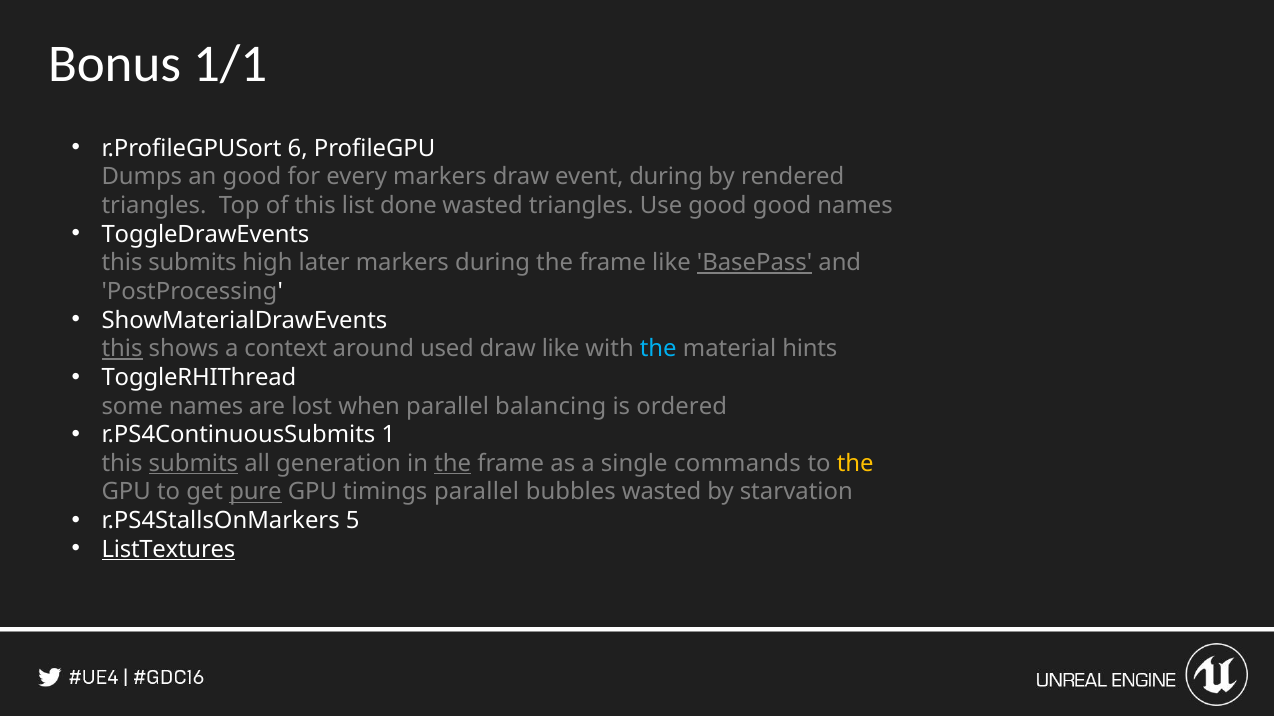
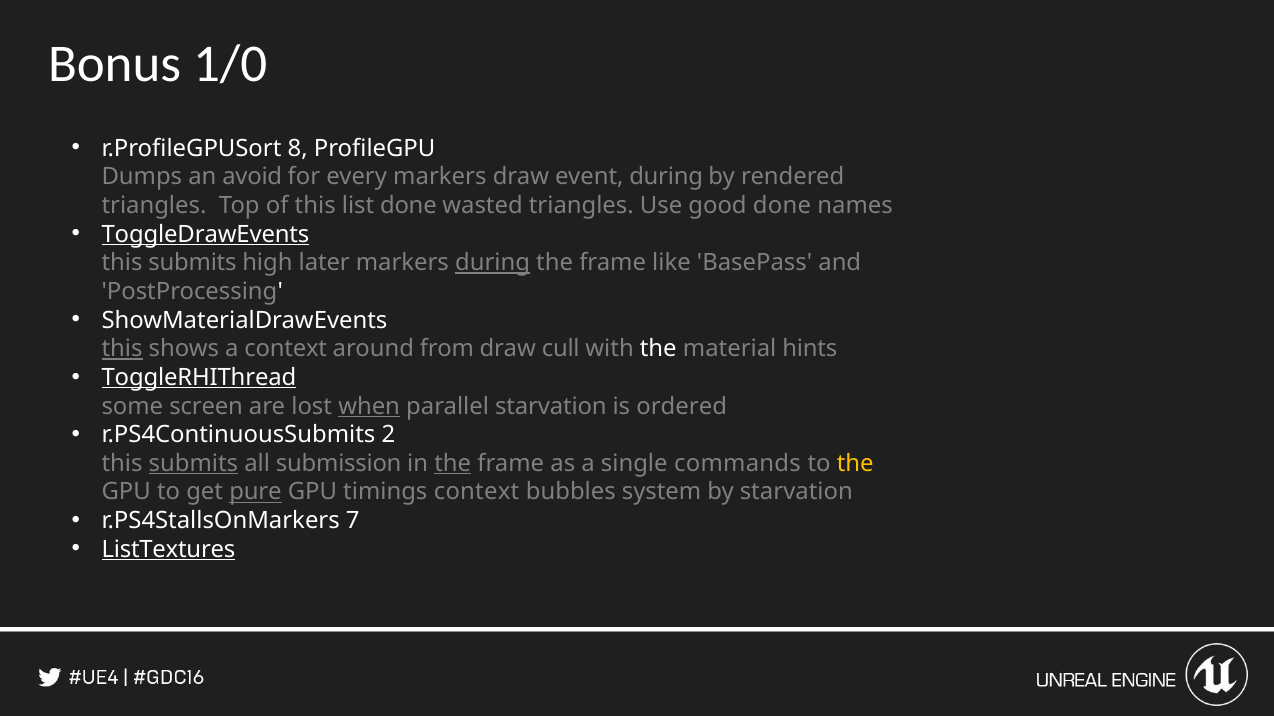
1/1: 1/1 -> 1/0 (230, 64)
6: 6 -> 8 (298, 148)
an good: good -> avoid (252, 177)
good good: good -> done (782, 206)
ToggleDrawEvents underline: none -> present (206, 234)
during underline: none -> present (493, 263)
BasePass underline: present -> none (755, 263)
used: used -> from (447, 349)
draw like: like -> cull (561, 349)
the colour: light blue -> white (658, 349)
ToggleRHIThread underline: none -> present (199, 378)
some names: names -> screen (206, 406)
when underline: none -> present (369, 406)
parallel balancing: balancing -> starvation (551, 406)
1: 1 -> 2 (388, 435)
generation: generation -> submission (339, 464)
timings parallel: parallel -> context (477, 492)
bubbles wasted: wasted -> system (662, 492)
5: 5 -> 7 (353, 521)
